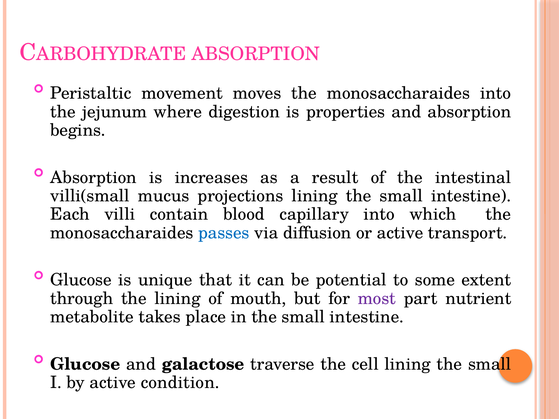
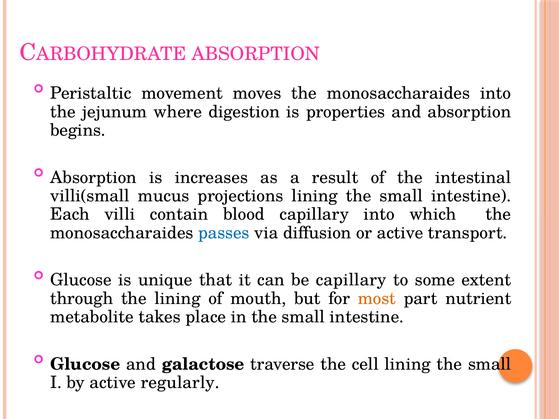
be potential: potential -> capillary (351, 280)
most colour: purple -> orange (377, 299)
condition: condition -> regularly (180, 383)
